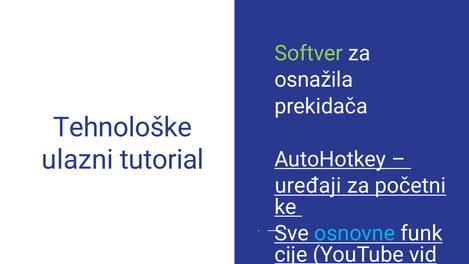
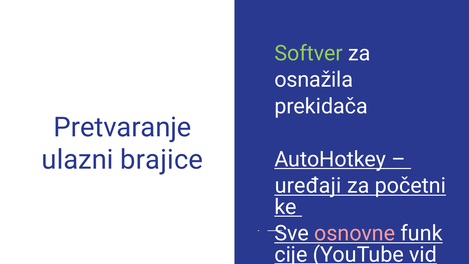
Tehnološke: Tehnološke -> Pretvaranje (123, 127)
tutorial: tutorial -> brajice (162, 160)
osnovne colour: light blue -> pink (355, 233)
